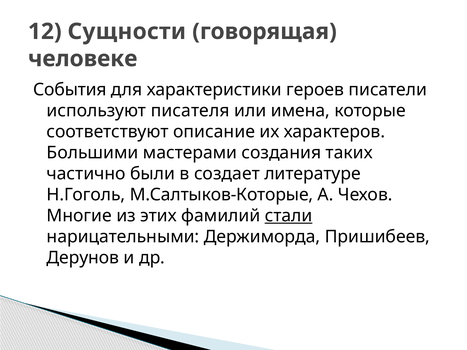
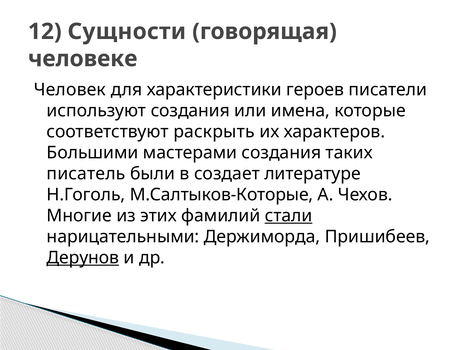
События: События -> Человек (70, 90)
используют писателя: писателя -> создания (190, 111)
описание: описание -> раскрыть (214, 132)
частично: частично -> писатель (86, 174)
Дерунов underline: none -> present (83, 258)
